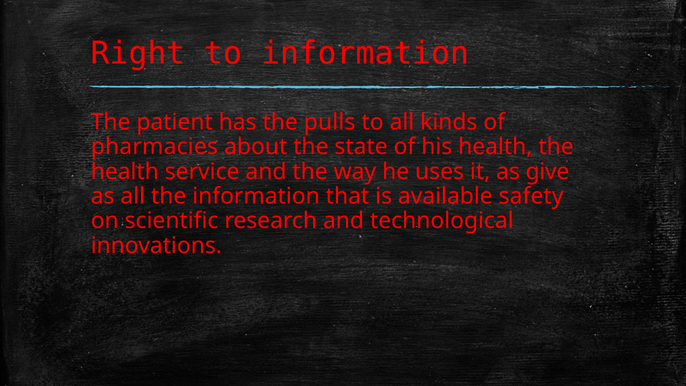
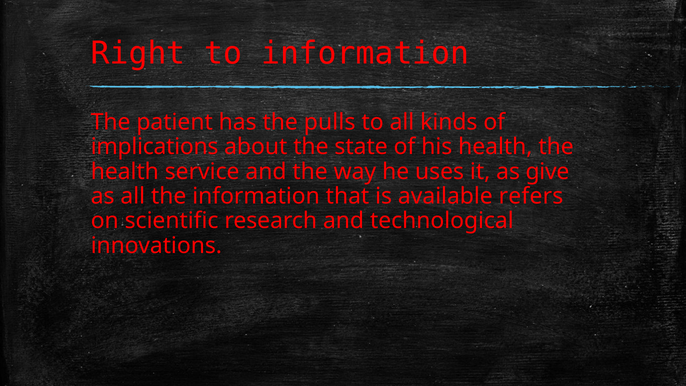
pharmacies: pharmacies -> implications (155, 147)
safety: safety -> refers (531, 196)
